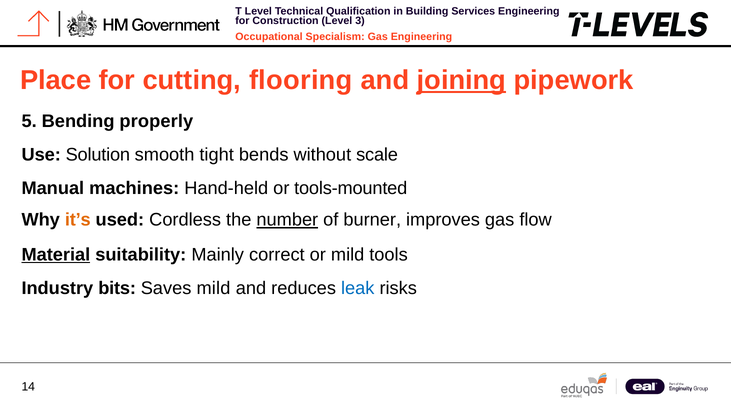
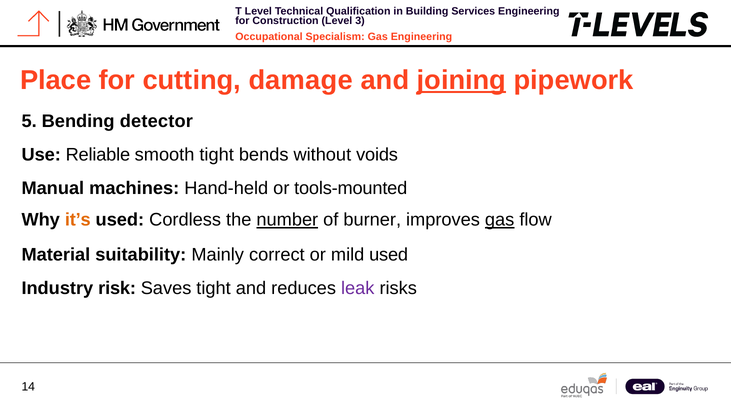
flooring: flooring -> damage (301, 80)
properly: properly -> detector (156, 122)
Solution: Solution -> Reliable (98, 155)
scale: scale -> voids (377, 155)
gas underline: none -> present (500, 220)
Material underline: present -> none (56, 255)
mild tools: tools -> used (389, 255)
bits: bits -> risk (117, 289)
Saves mild: mild -> tight (214, 289)
leak colour: blue -> purple (358, 289)
